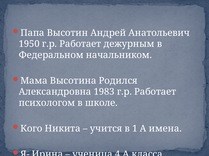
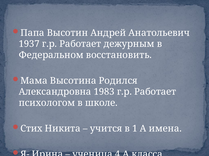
1950: 1950 -> 1937 (29, 44)
начальником: начальником -> восстановить (119, 55)
Кого: Кого -> Стих (31, 129)
